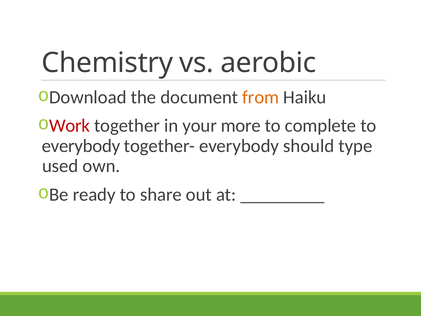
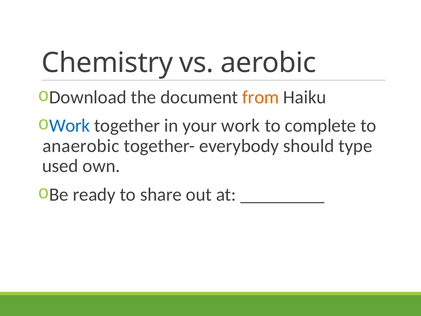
Work colour: red -> blue (70, 125)
your more: more -> work (241, 125)
everybody: everybody -> anaerobic (81, 146)
